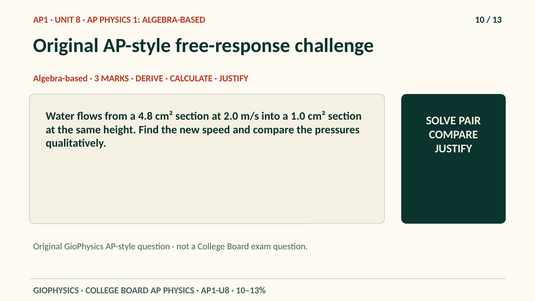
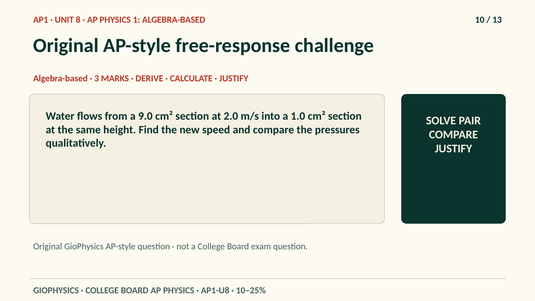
4.8: 4.8 -> 9.0 (145, 116)
10–13%: 10–13% -> 10–25% (251, 290)
